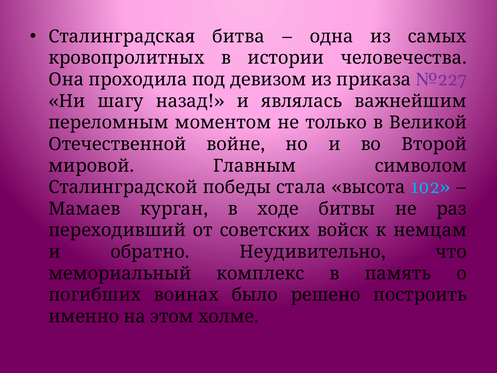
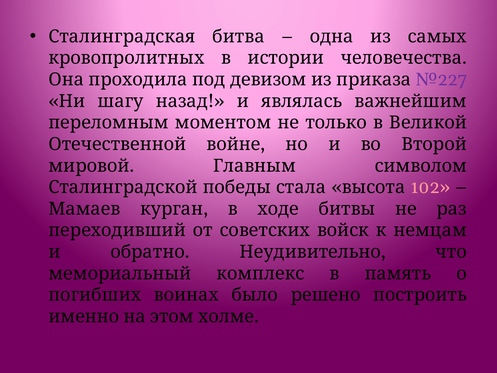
102 colour: light blue -> pink (431, 187)
